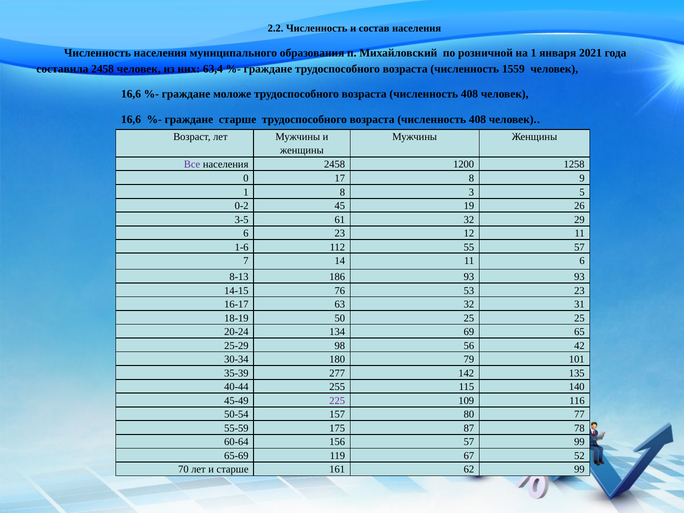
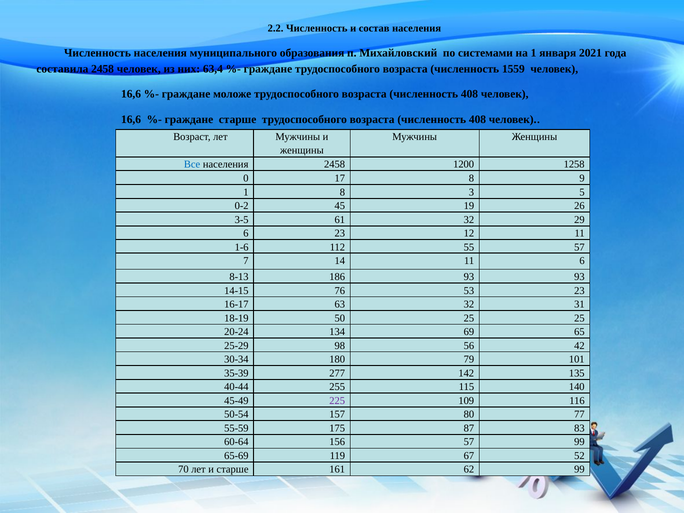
розничной: розничной -> системами (485, 53)
Все colour: purple -> blue (192, 165)
78: 78 -> 83 (579, 428)
